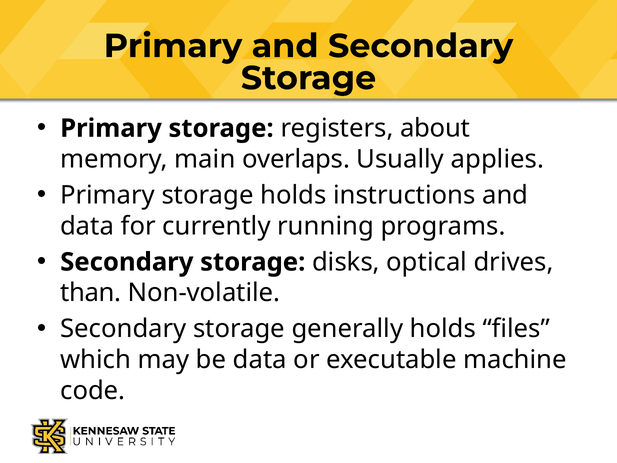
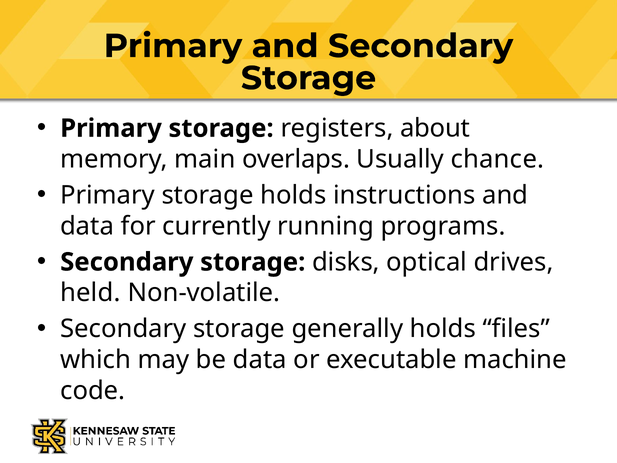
applies: applies -> chance (497, 159)
than: than -> held (90, 293)
